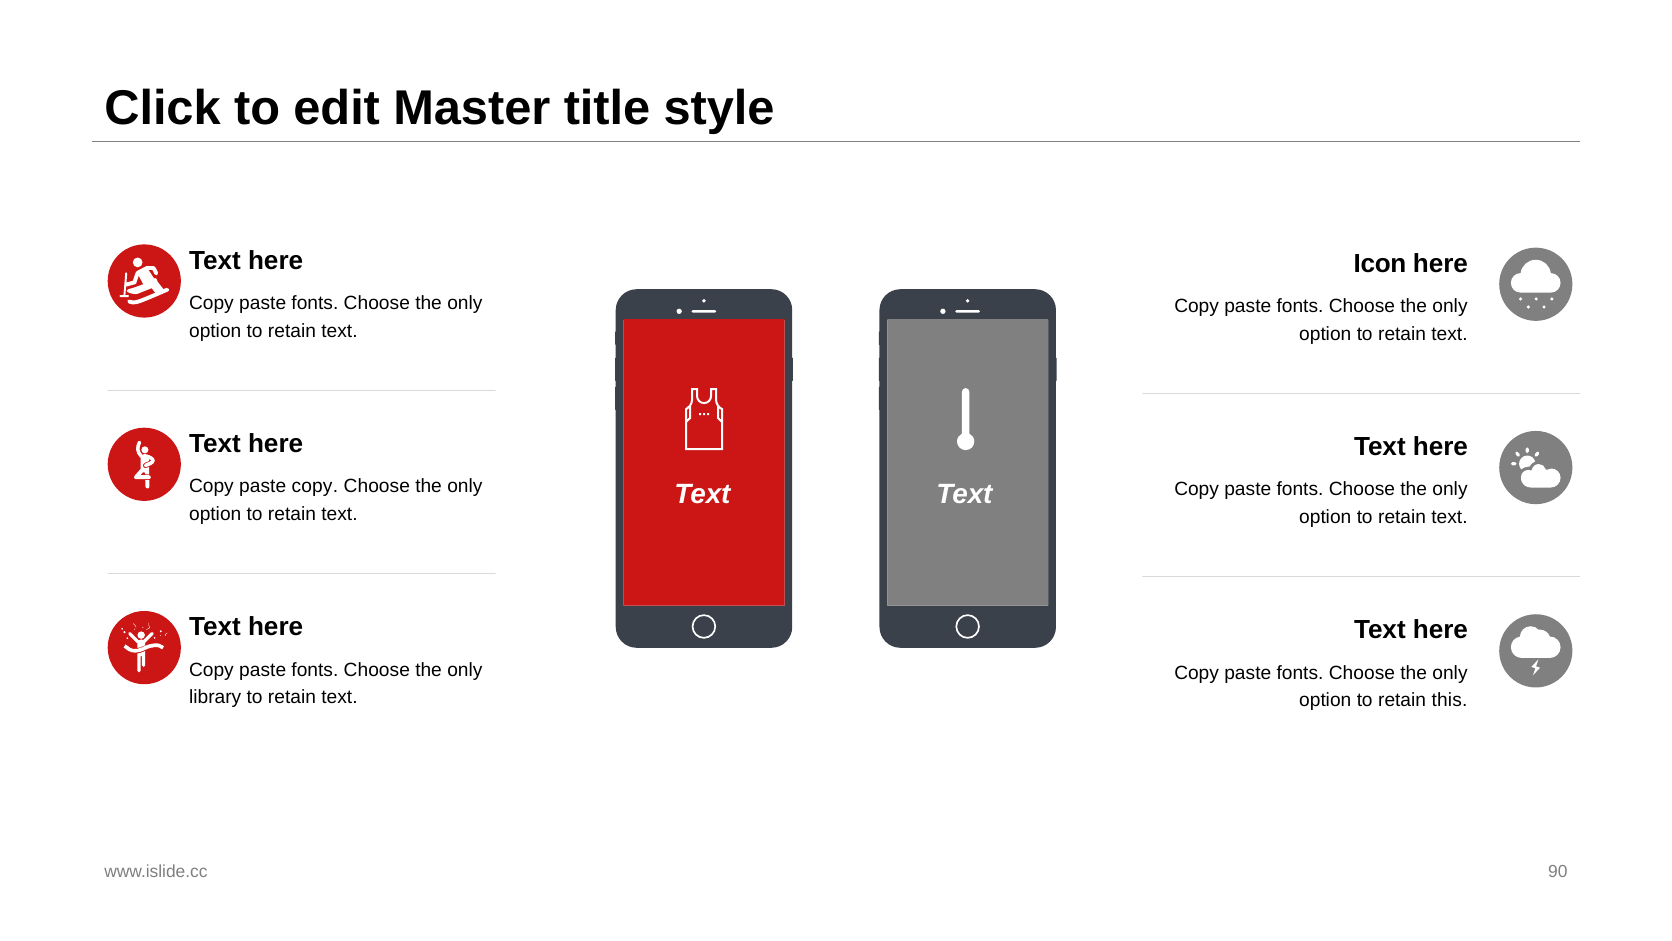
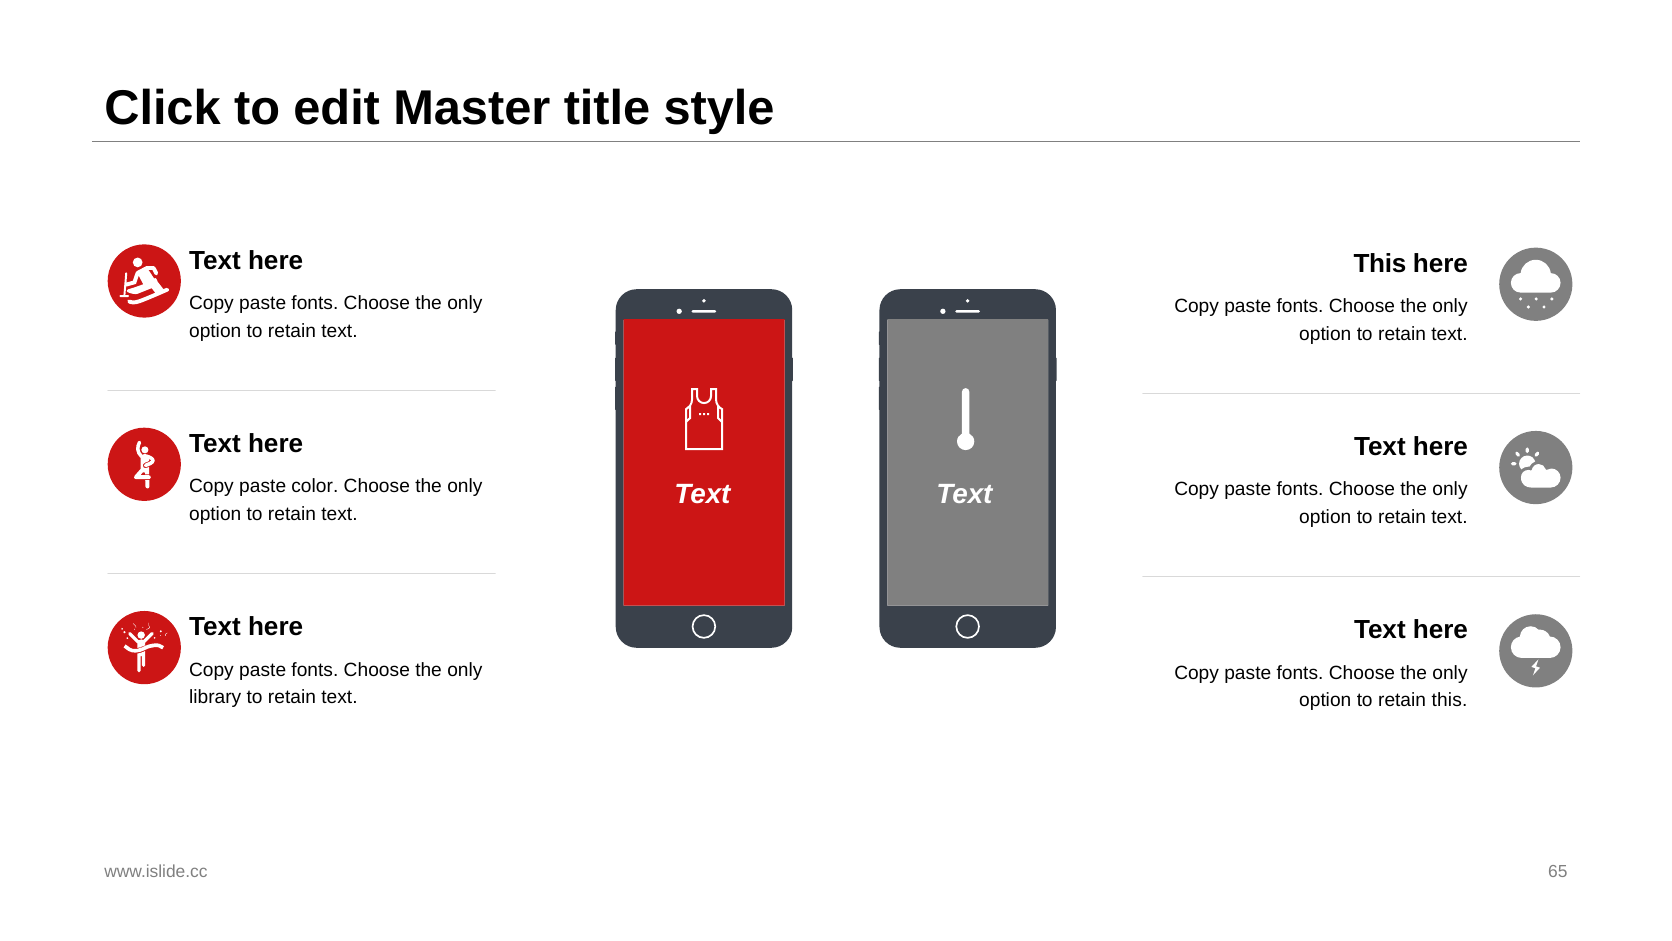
Icon: Icon -> This (1380, 264)
paste copy: copy -> color (315, 486)
90: 90 -> 65 (1558, 871)
